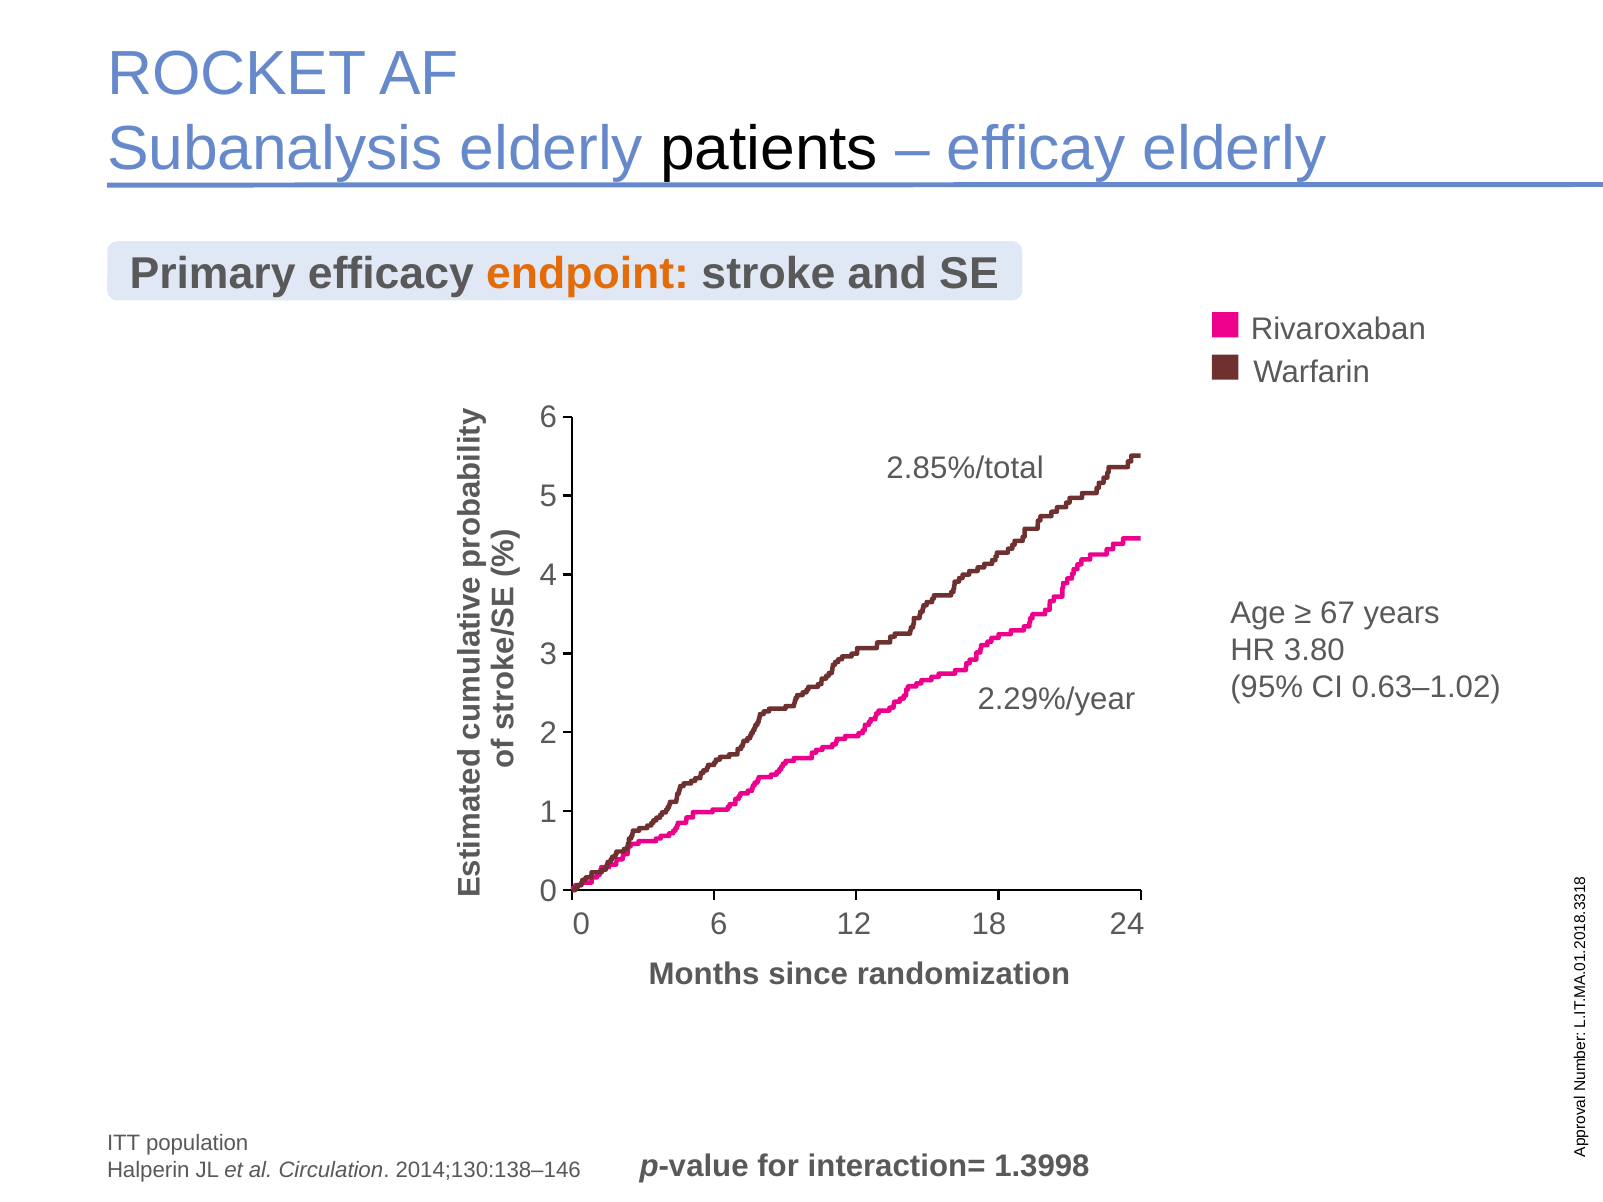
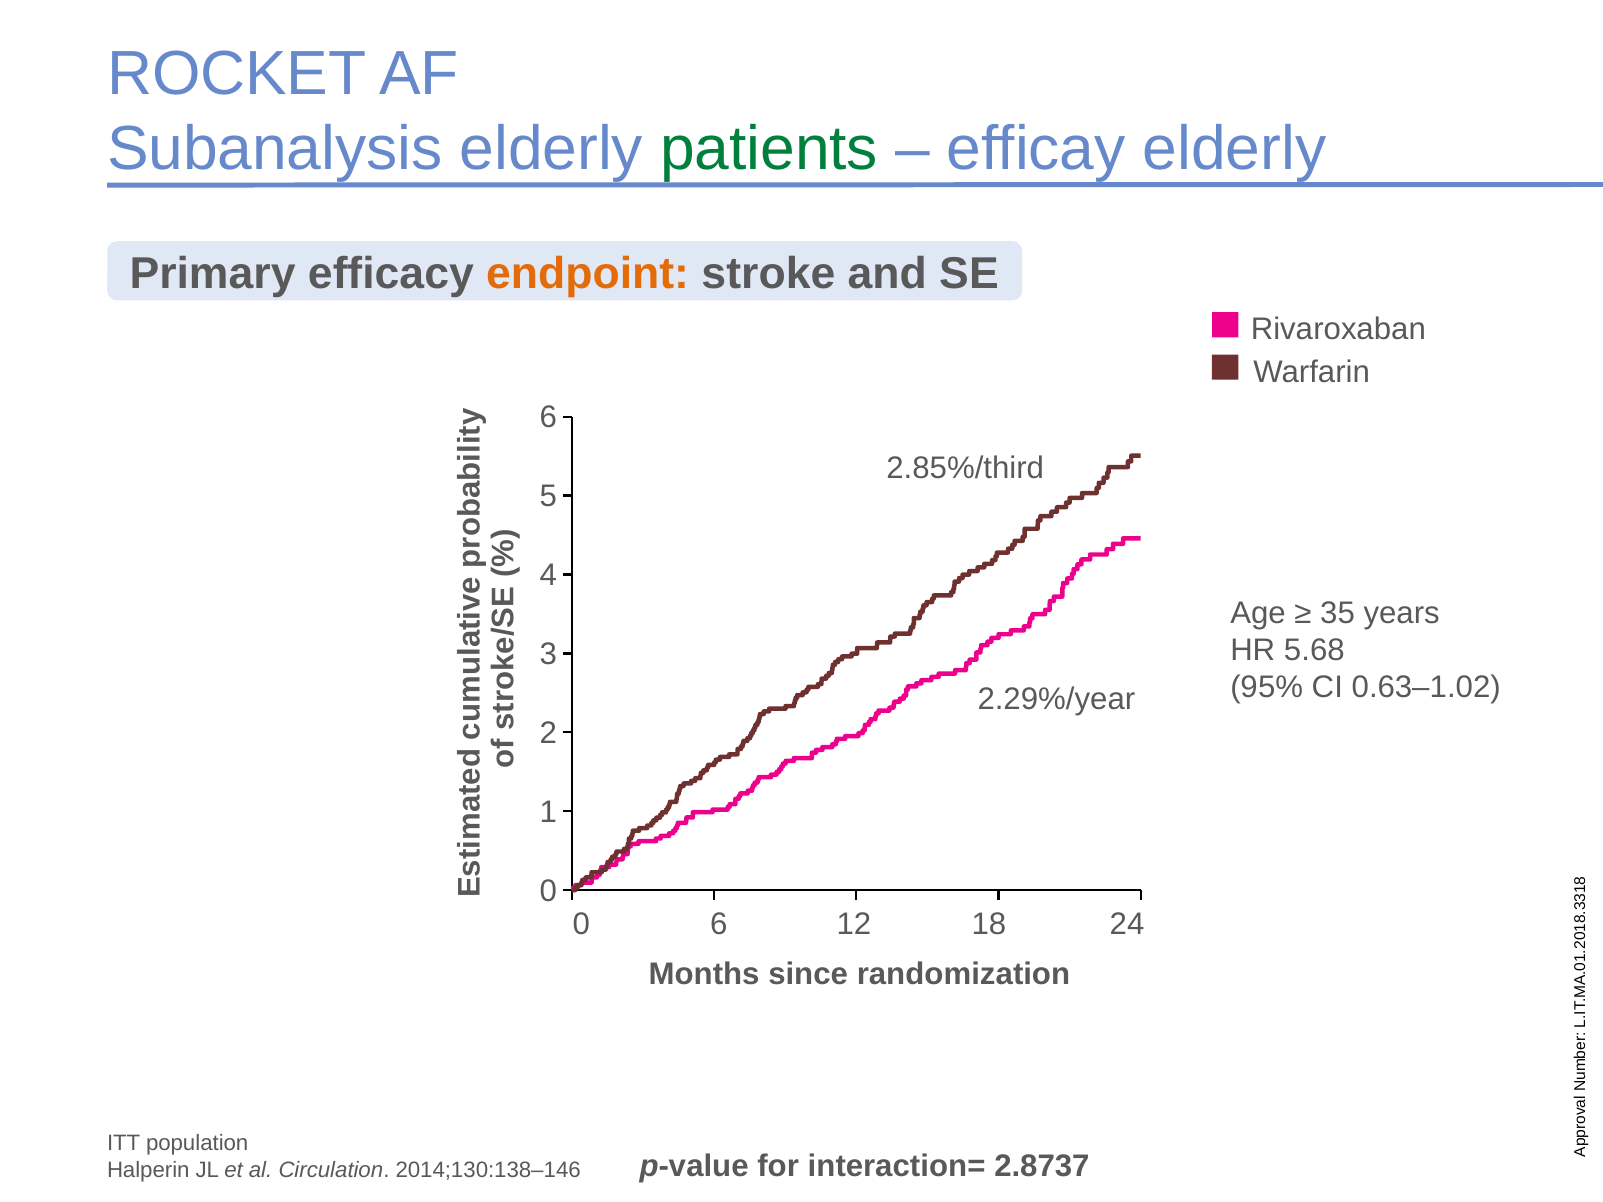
patients colour: black -> green (769, 149)
2.85%/total: 2.85%/total -> 2.85%/third (965, 468)
67: 67 -> 35 (1338, 613)
3.80: 3.80 -> 5.68 (1314, 650)
1.3998: 1.3998 -> 2.8737 (1042, 1166)
